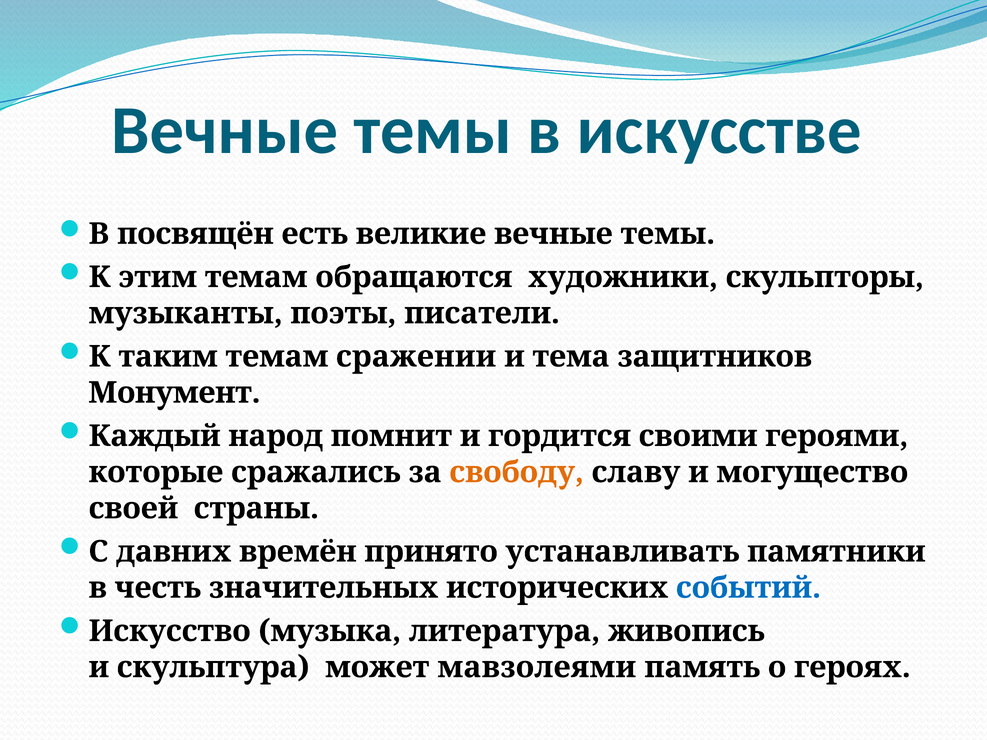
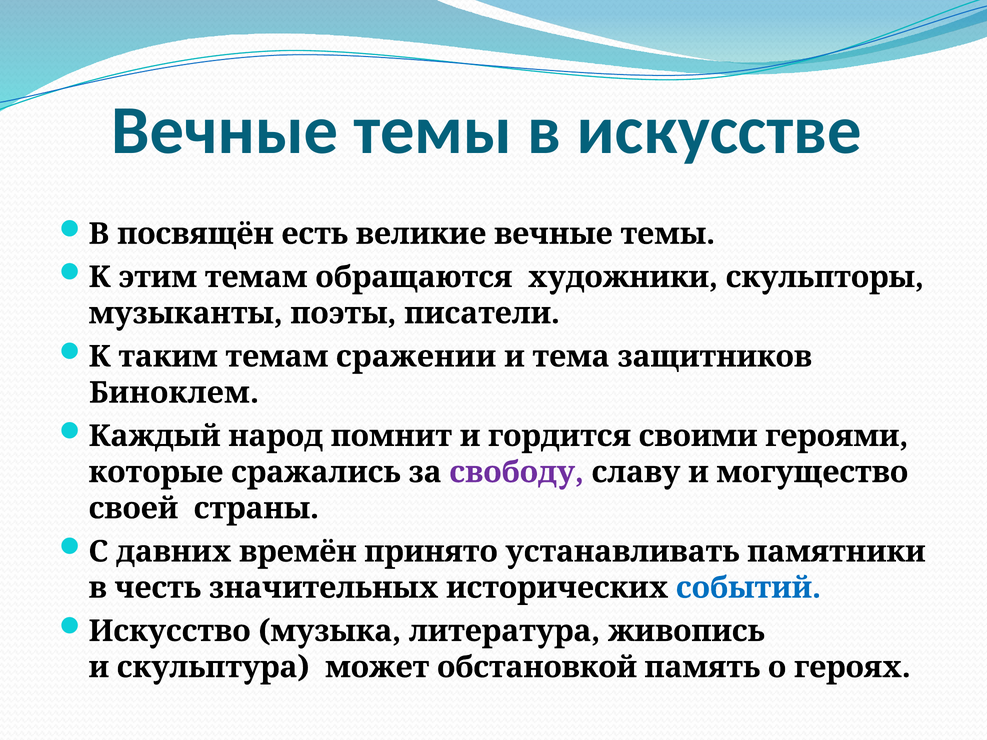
Монумент: Монумент -> Биноклем (174, 393)
свободу colour: orange -> purple (517, 472)
мавзолеями: мавзолеями -> обстановкой (537, 667)
